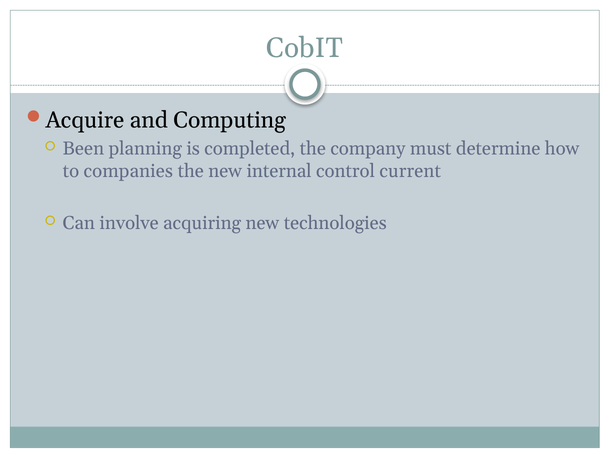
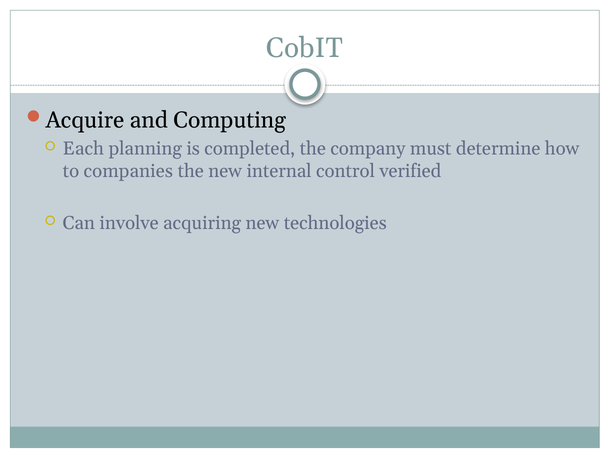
Been: Been -> Each (83, 149)
current: current -> verified (410, 171)
